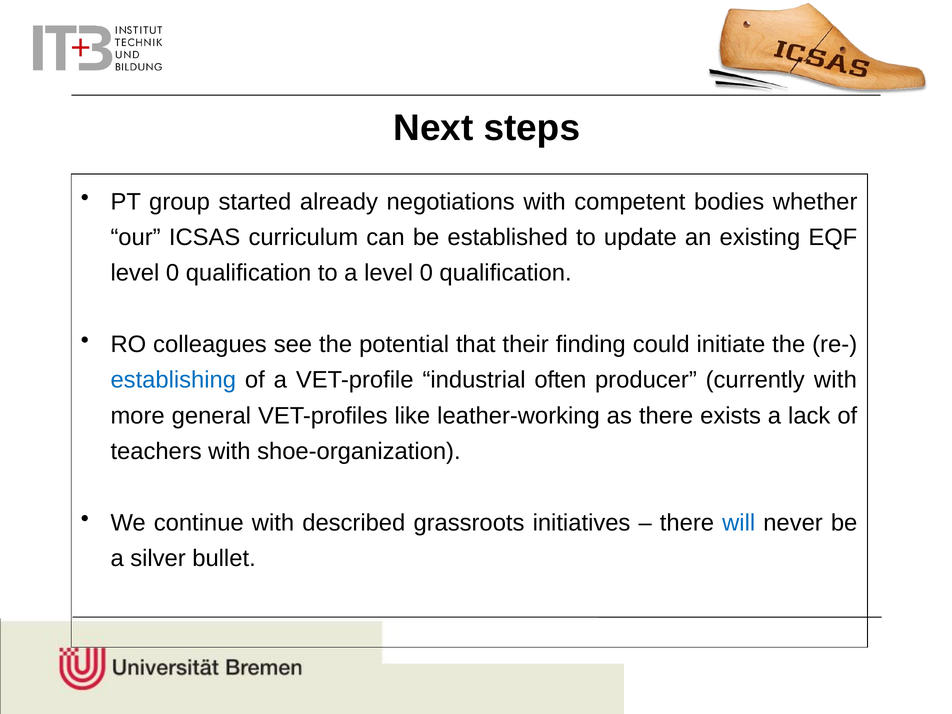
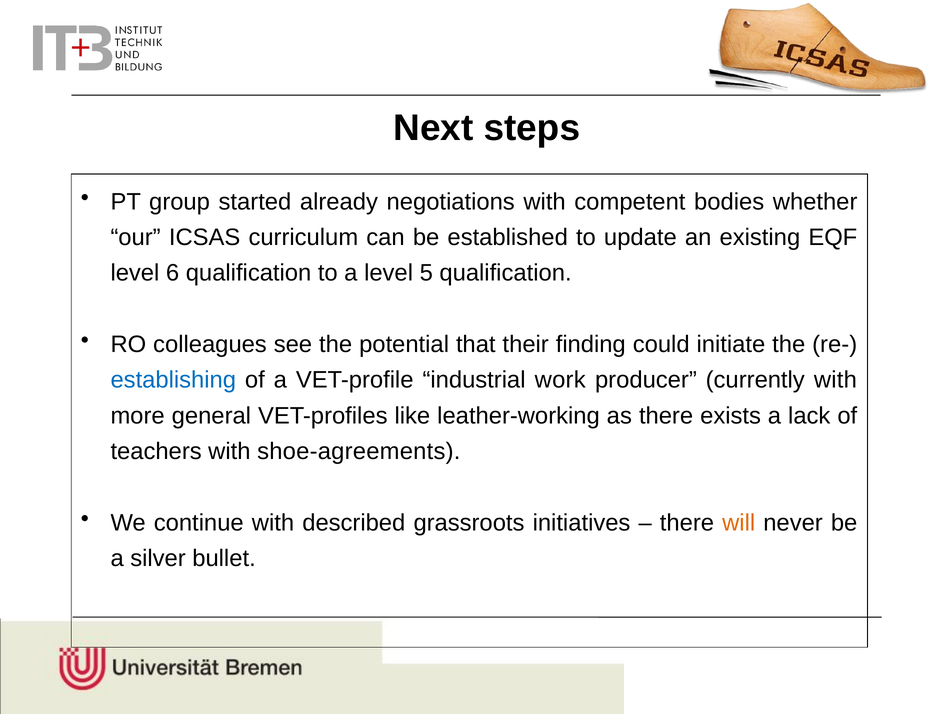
0: 0 -> 6 (173, 273)
a level 0: 0 -> 5 (426, 273)
often: often -> work (560, 380)
shoe-organization: shoe-organization -> shoe-agreements (359, 452)
will colour: blue -> orange (739, 523)
